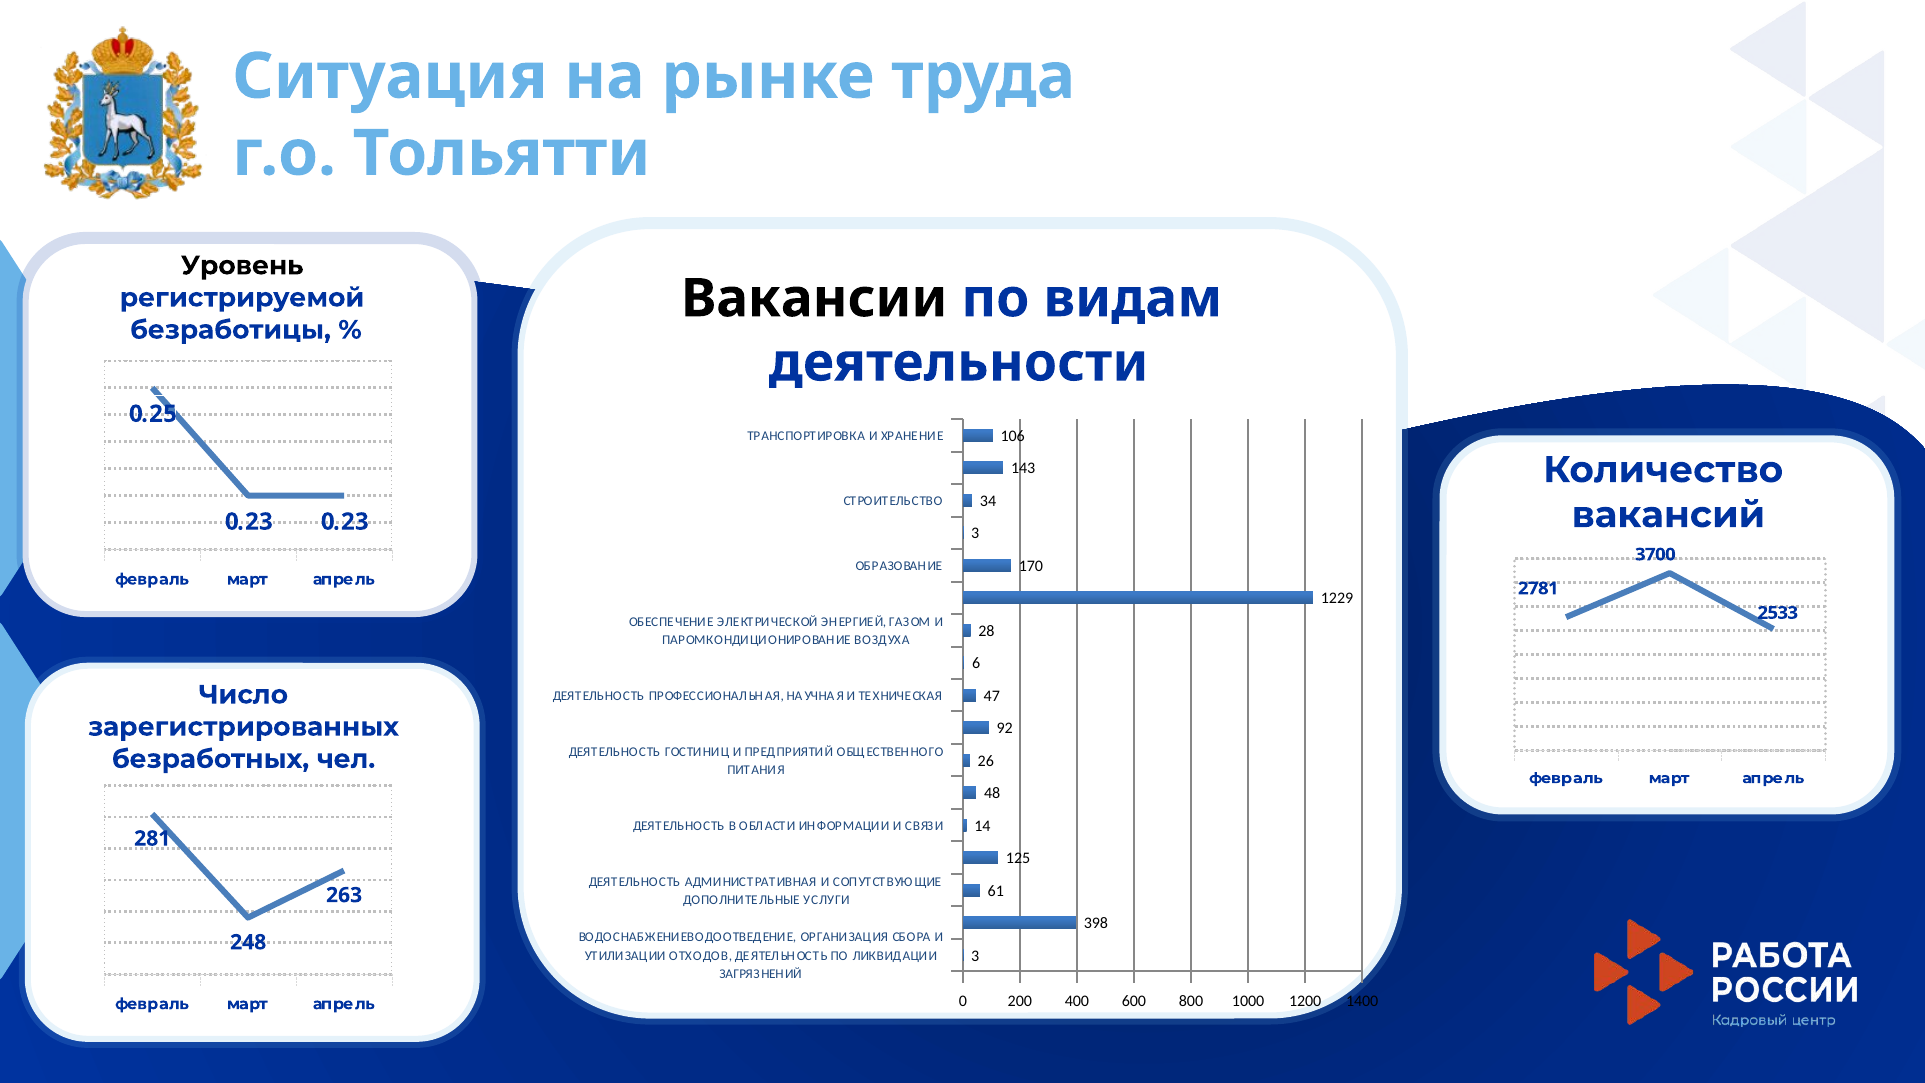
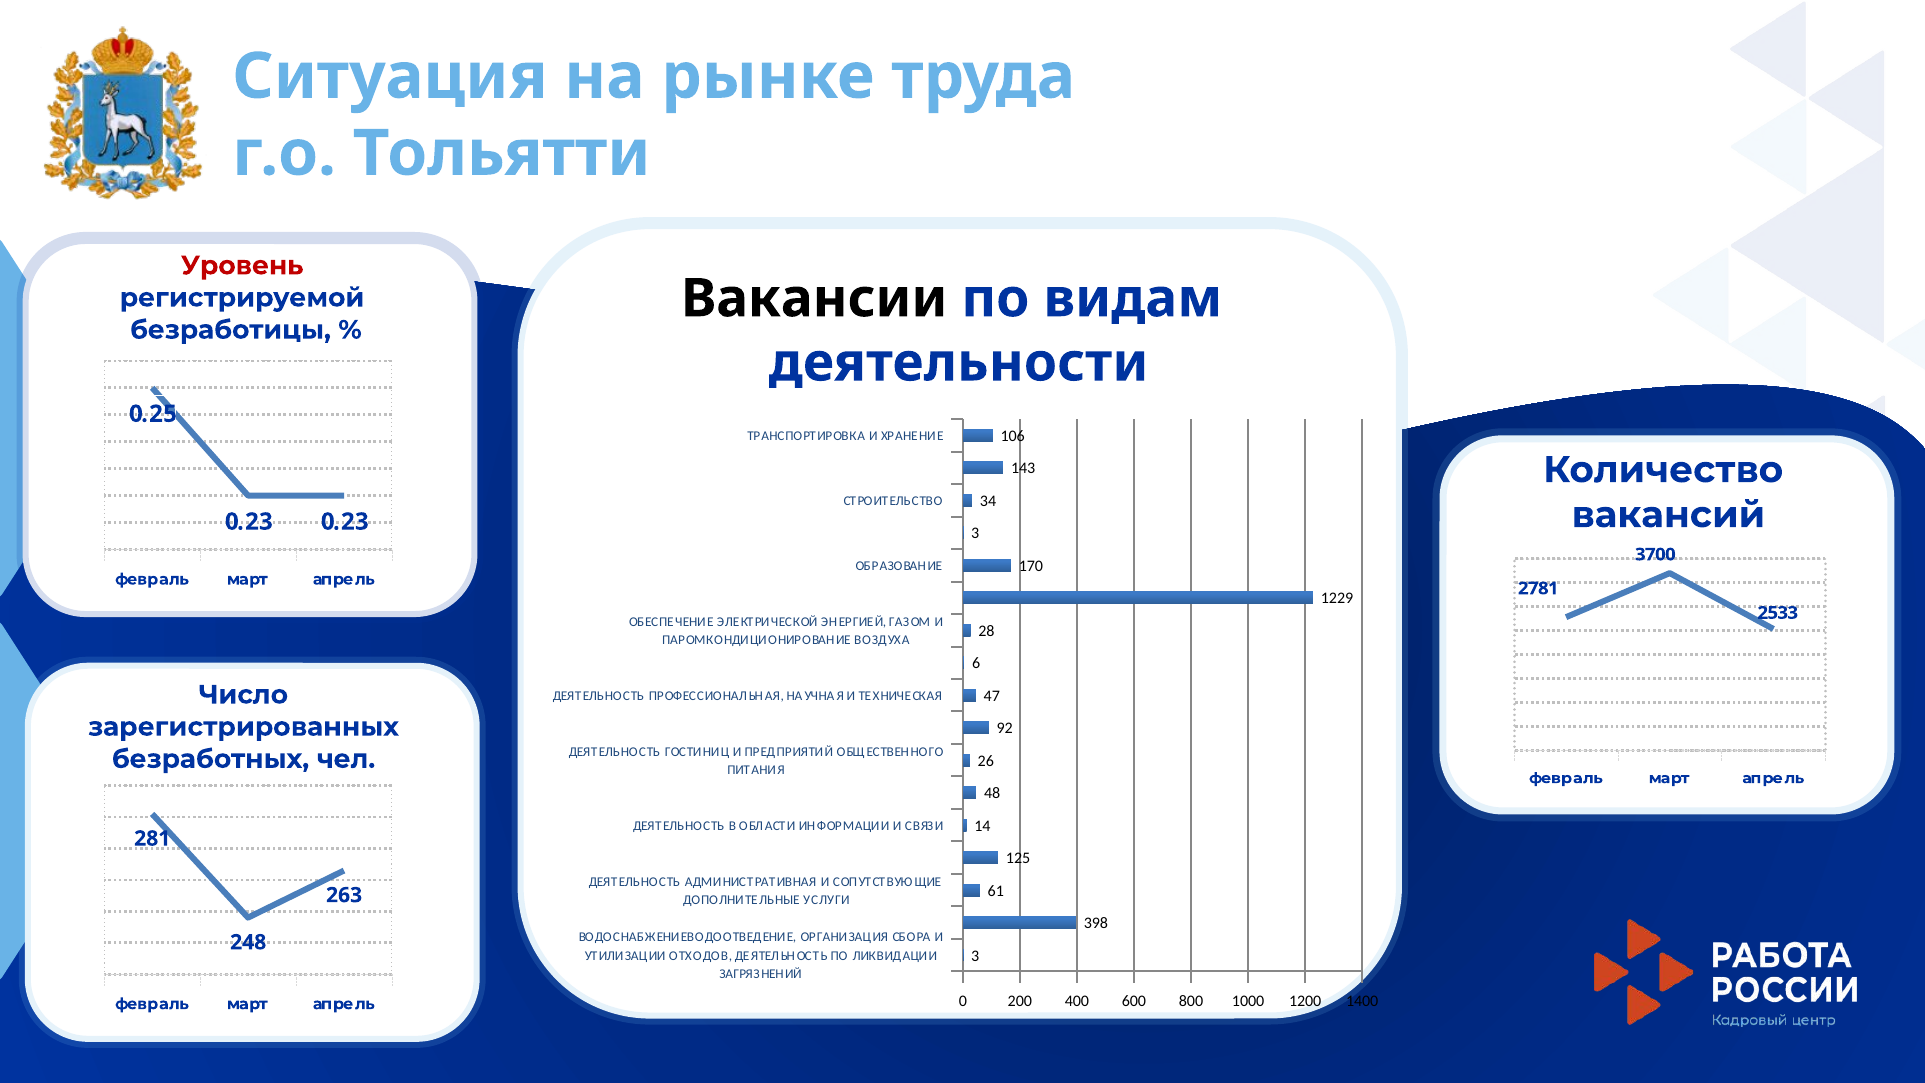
Уровень colour: black -> red (242, 266)
